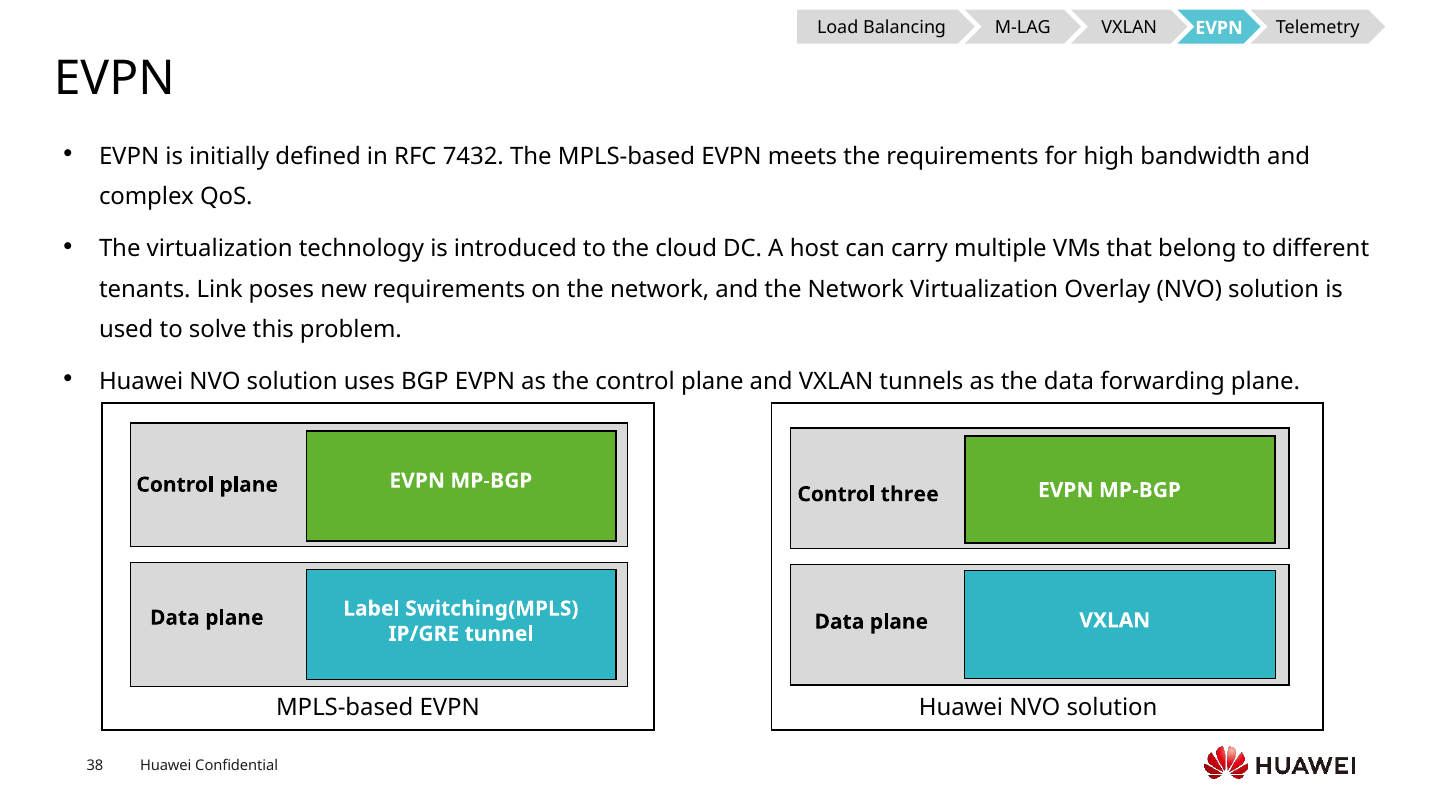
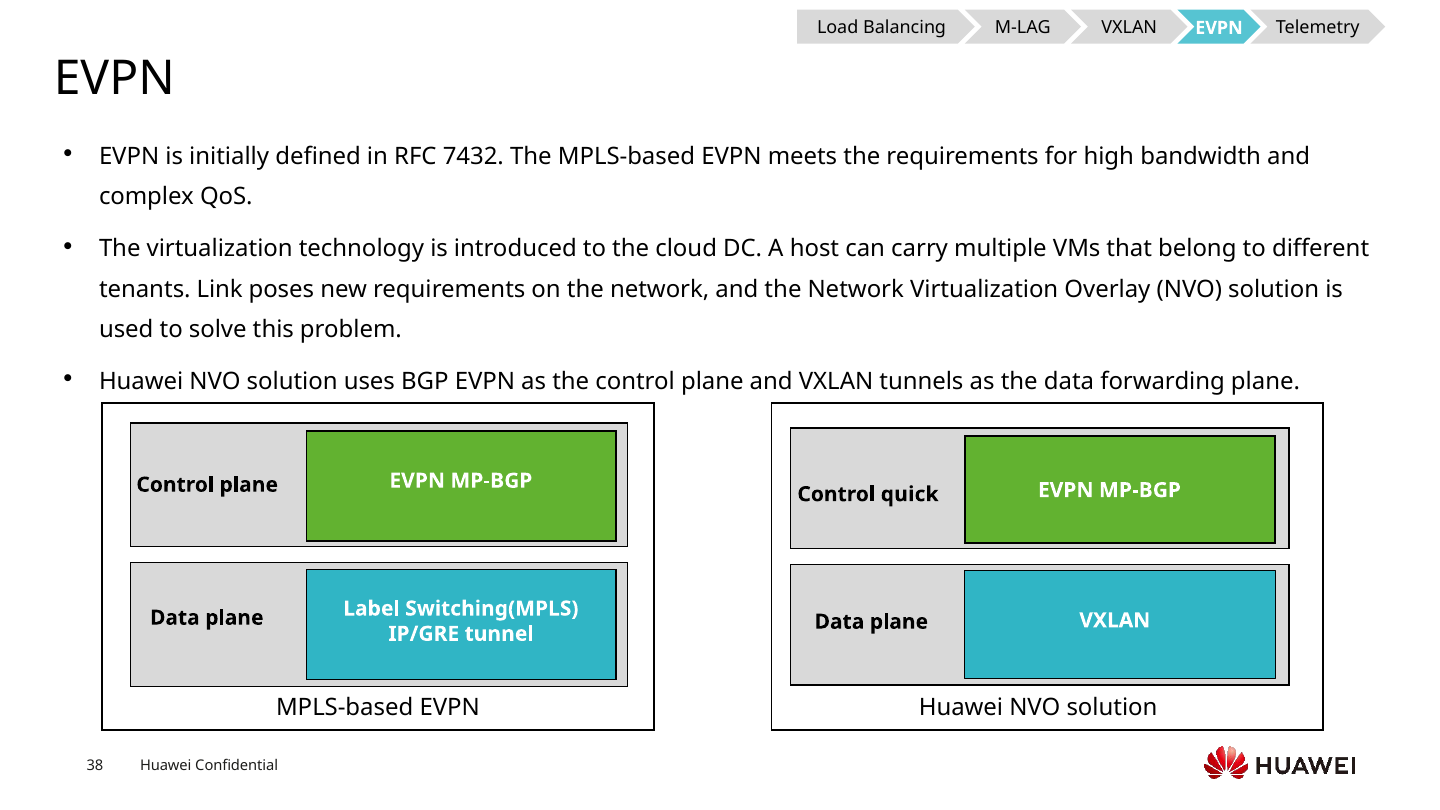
three: three -> quick (910, 494)
